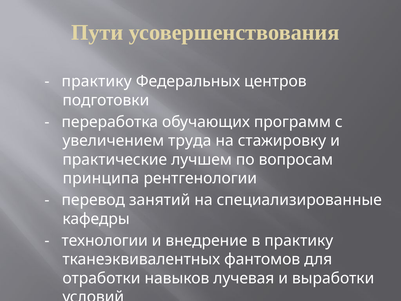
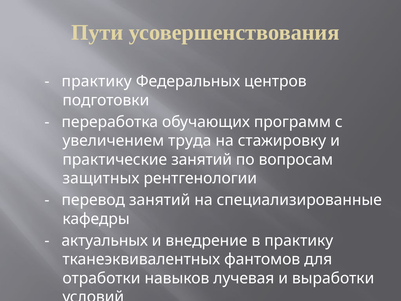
практические лучшем: лучшем -> занятий (202, 159)
принципа: принципа -> защитных (101, 178)
технологии: технологии -> актуальных (105, 241)
